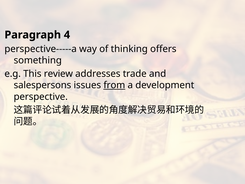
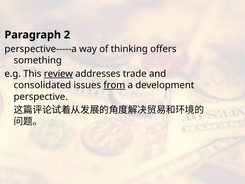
4: 4 -> 2 (67, 35)
review underline: none -> present (58, 74)
salespersons: salespersons -> consolidated (42, 85)
